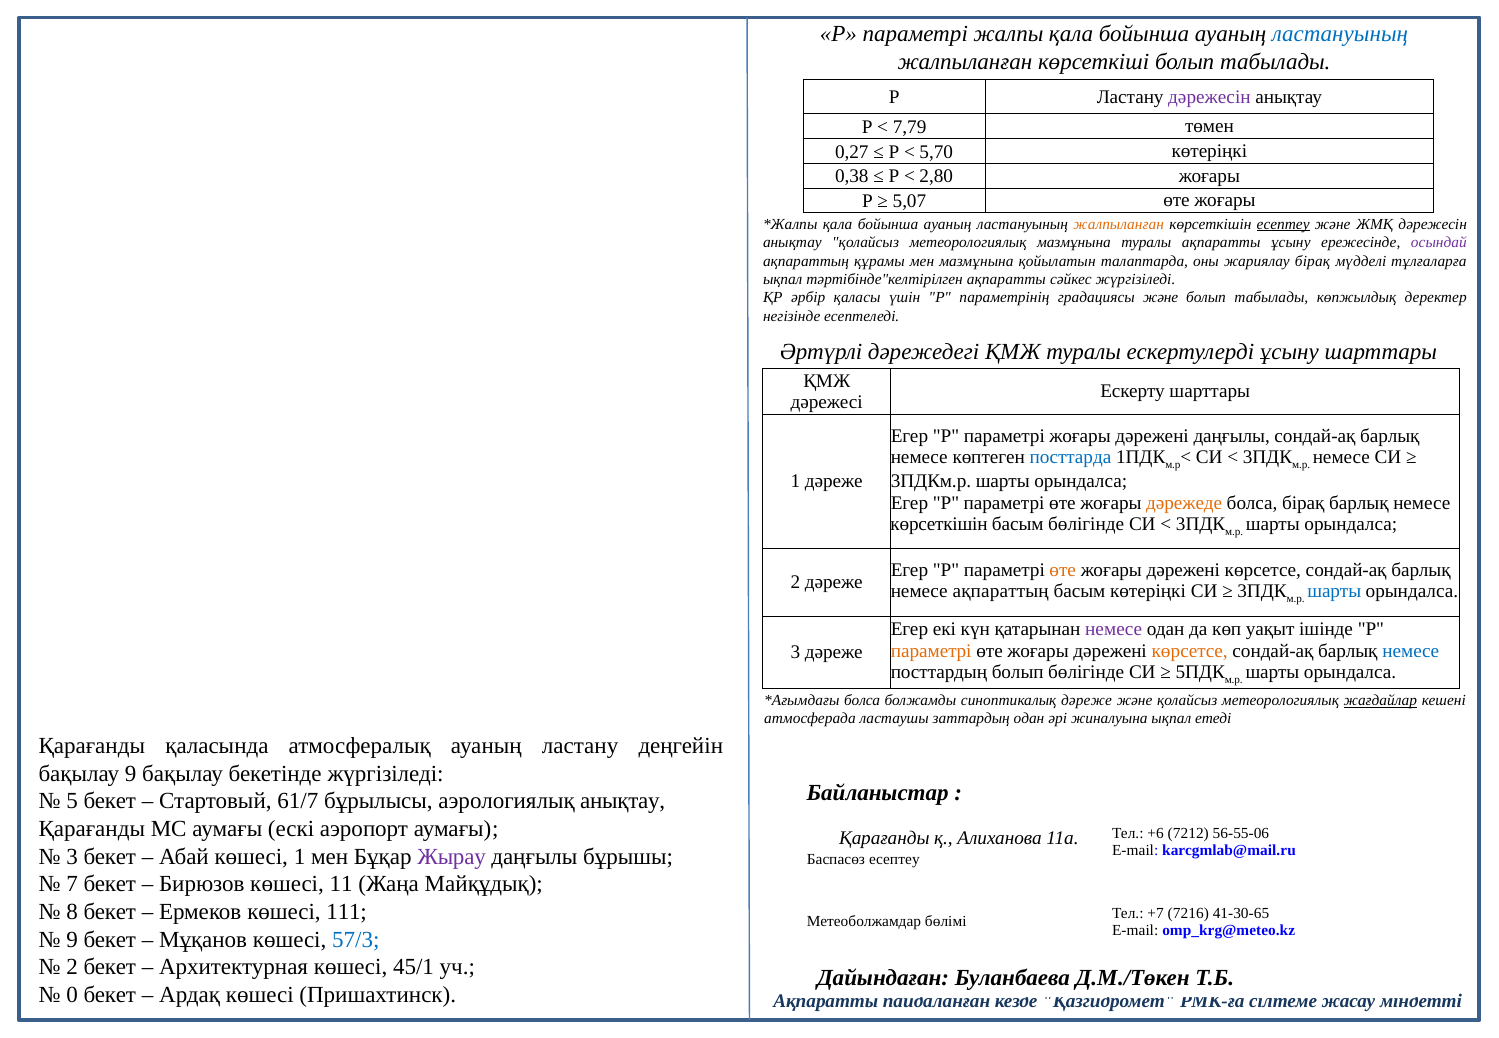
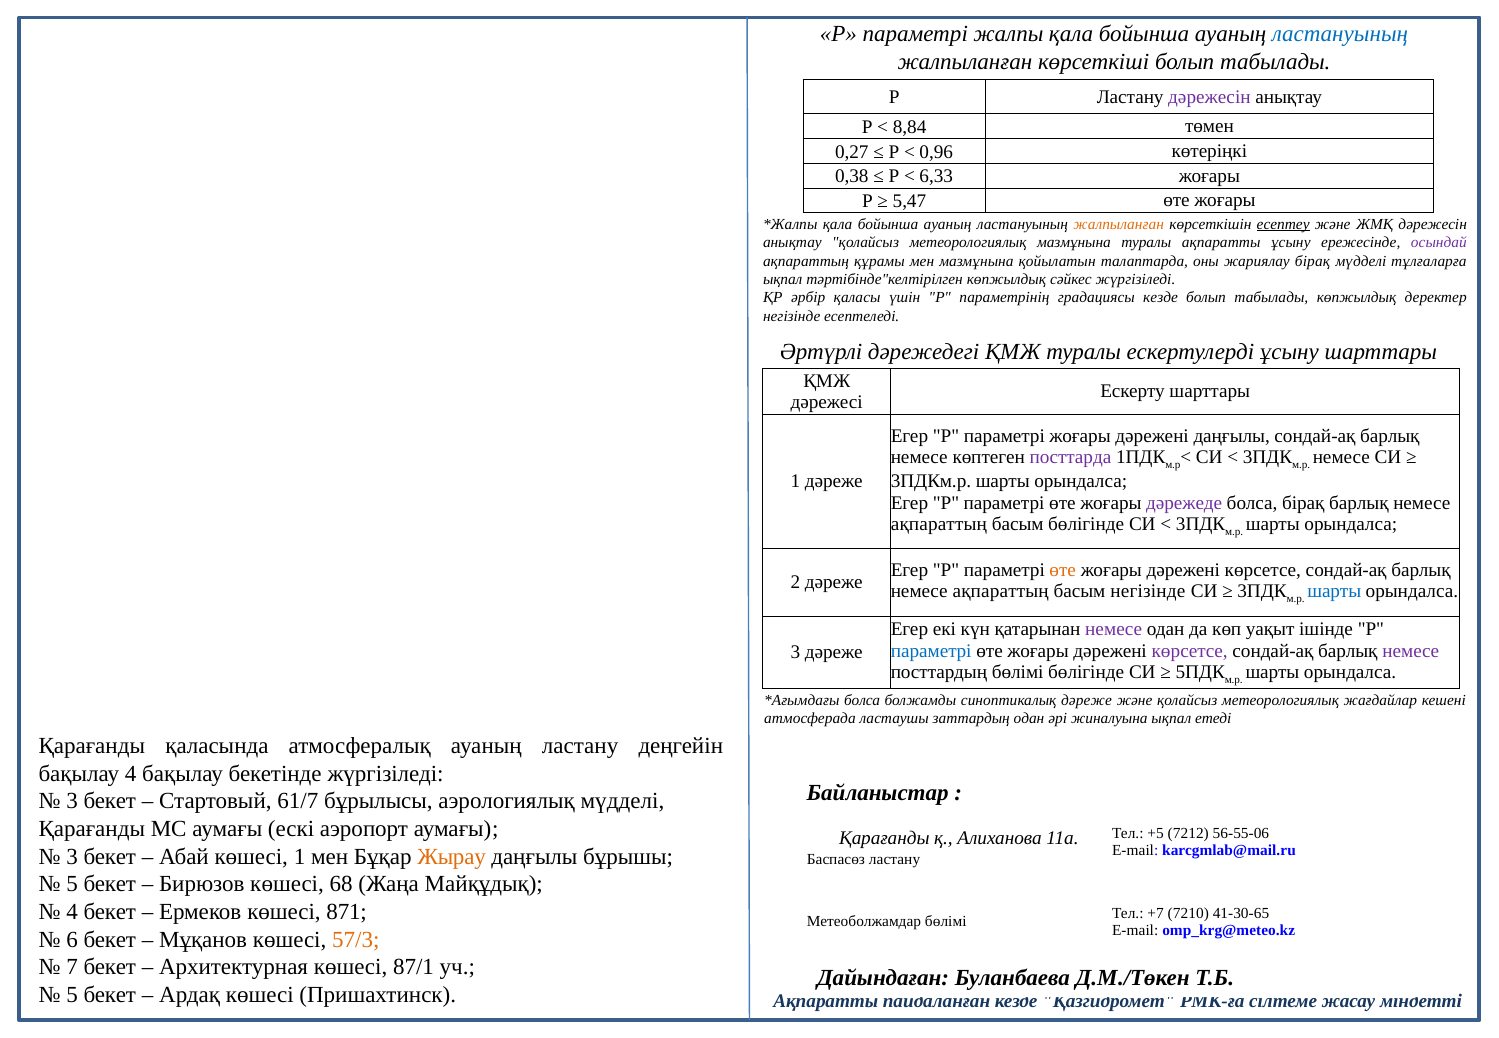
7,79: 7,79 -> 8,84 (910, 127)
5,70: 5,70 -> 0,96 (936, 152)
2,80: 2,80 -> 6,33 (936, 176)
5,07: 5,07 -> 5,47 (909, 201)
тәртібінде"келтірілген ақпаратты: ақпаратты -> көпжылдық (1006, 279)
градациясы және: және -> кезде (1161, 298)
посттарда colour: blue -> purple (1070, 457)
дәрежеде colour: orange -> purple (1184, 503)
көрсеткішін: көрсеткішін -> ақпараттың (939, 524)
басым көтеріңкі: көтеріңкі -> негізінде (1148, 591)
параметрі colour: orange -> blue (931, 651)
көрсетсе colour: orange -> purple (1190, 651)
немесе colour: blue -> purple (1411, 651)
посттардың болып: болып -> бөлімі (1018, 672)
жағдайлар underline: present -> none (1380, 700)
бақылау 9: 9 -> 4 (131, 773)
5: 5 -> 3 (72, 801)
аэрологиялық анықтау: анықтау -> мүдделі (622, 801)
+6: +6 -> +5 (1156, 833)
Жырау colour: purple -> orange (452, 856)
Баспасөз есептеу: есептеу -> ластану (895, 859)
7: 7 -> 5 (72, 884)
11: 11 -> 68 (341, 884)
8: 8 -> 4 (72, 912)
111: 111 -> 871 (347, 912)
7216: 7216 -> 7210 (1188, 913)
9: 9 -> 6 (72, 939)
57/3 colour: blue -> orange (356, 939)
2: 2 -> 7 (72, 967)
45/1: 45/1 -> 87/1 (414, 967)
0: 0 -> 5 (72, 995)
